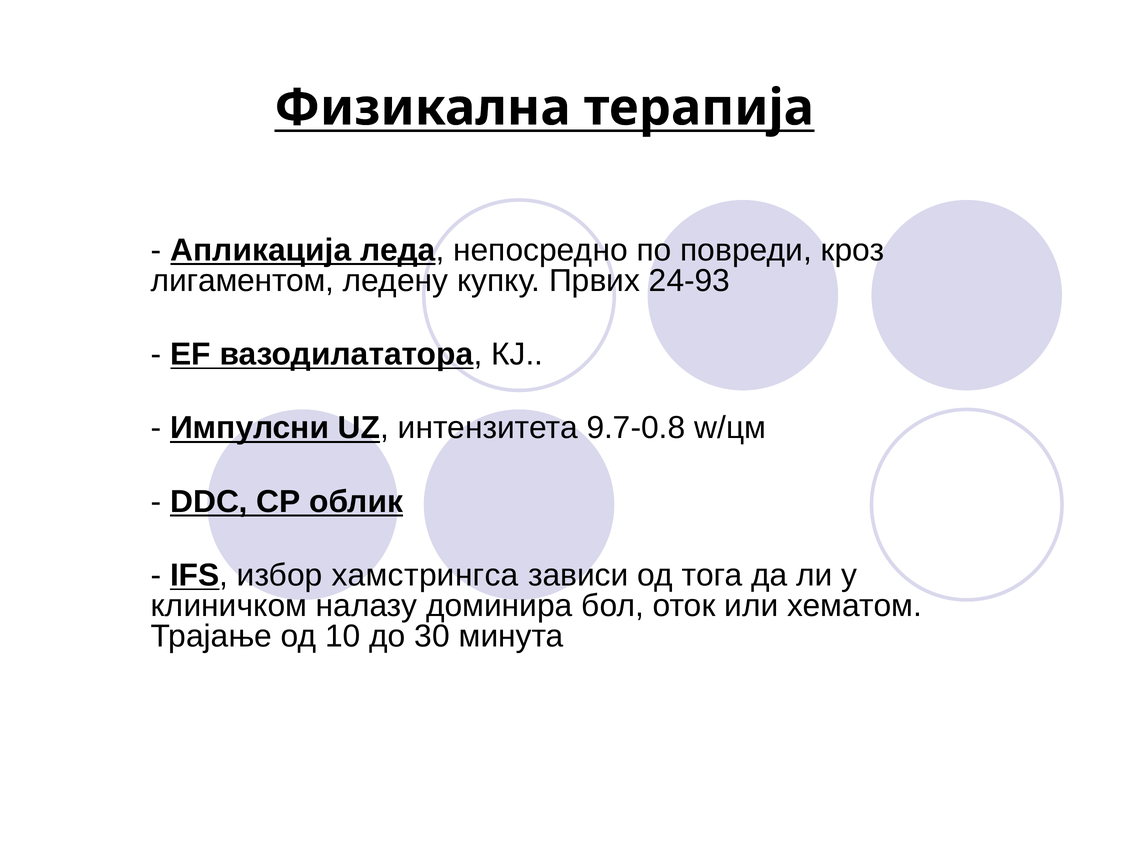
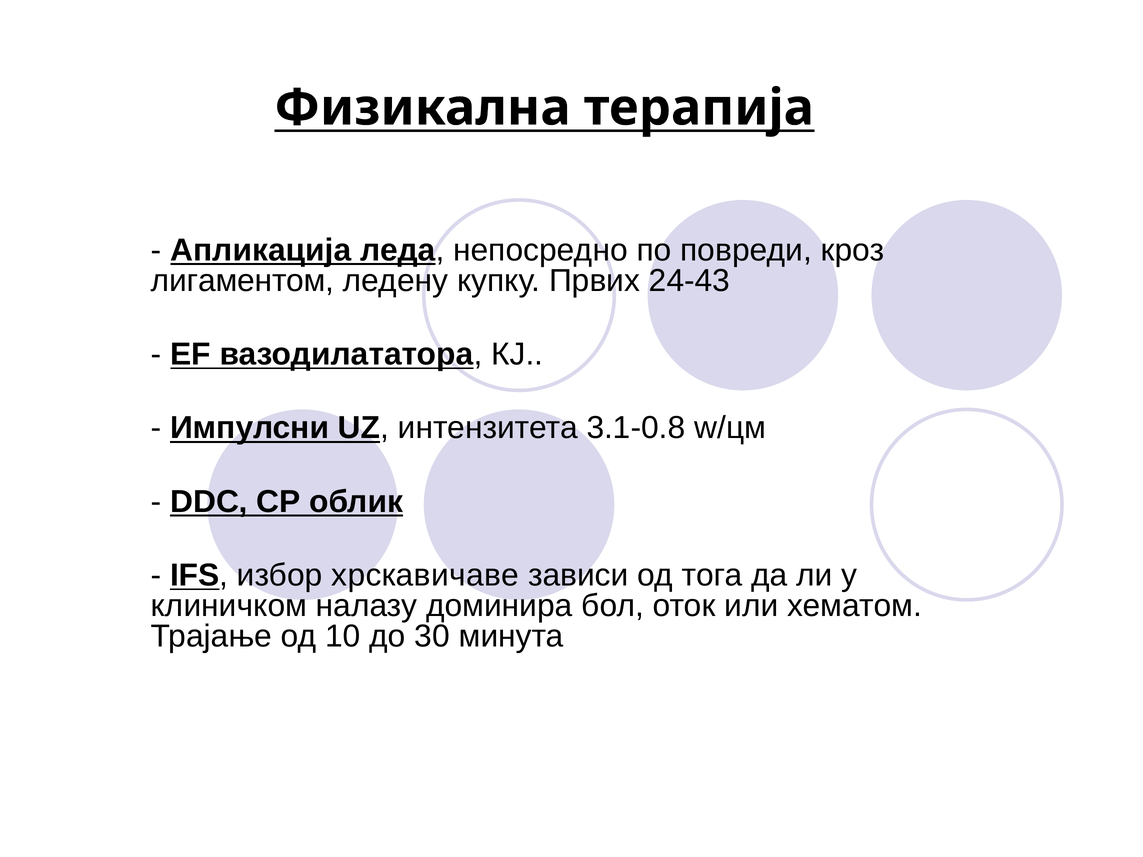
24-93: 24-93 -> 24-43 (690, 281)
9.7-0.8: 9.7-0.8 -> 3.1-0.8 (636, 428)
хамстрингса: хамстрингса -> хрскавичаве (425, 575)
